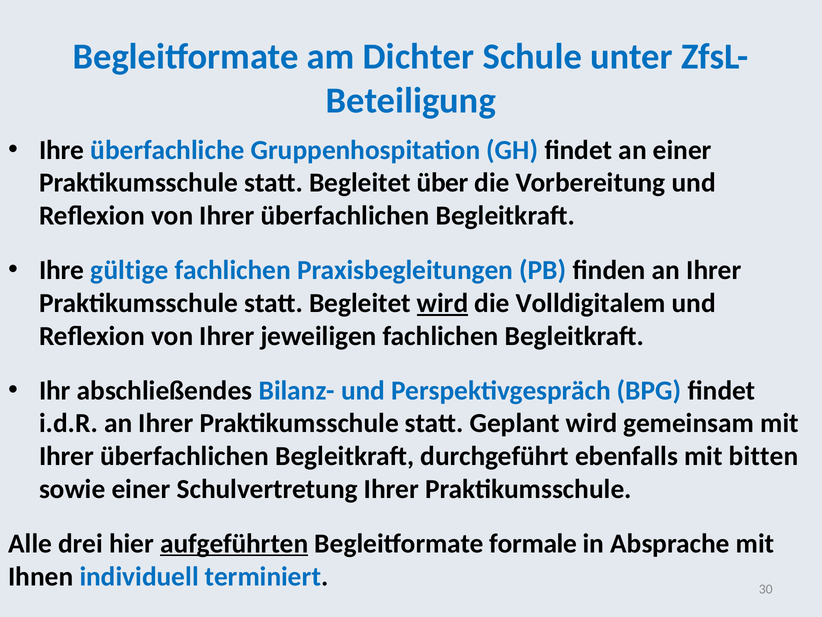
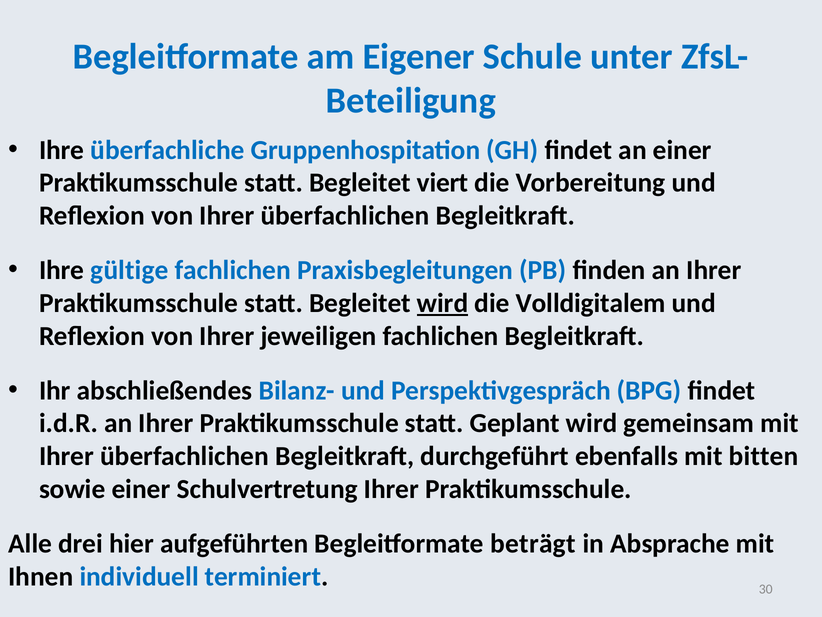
Dichter: Dichter -> Eigener (419, 57)
über: über -> viert (443, 183)
aufgeführten underline: present -> none (234, 543)
formale: formale -> beträgt (533, 543)
